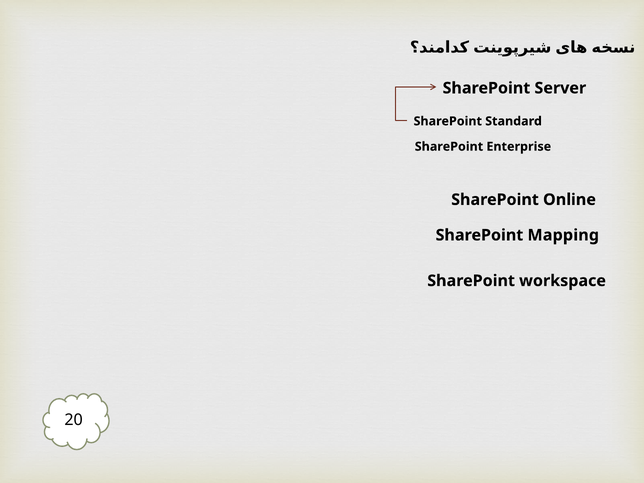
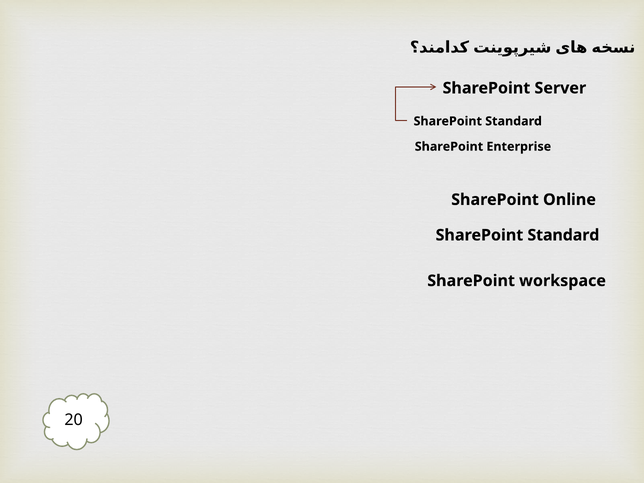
Mapping: Mapping -> Standard (563, 235)
